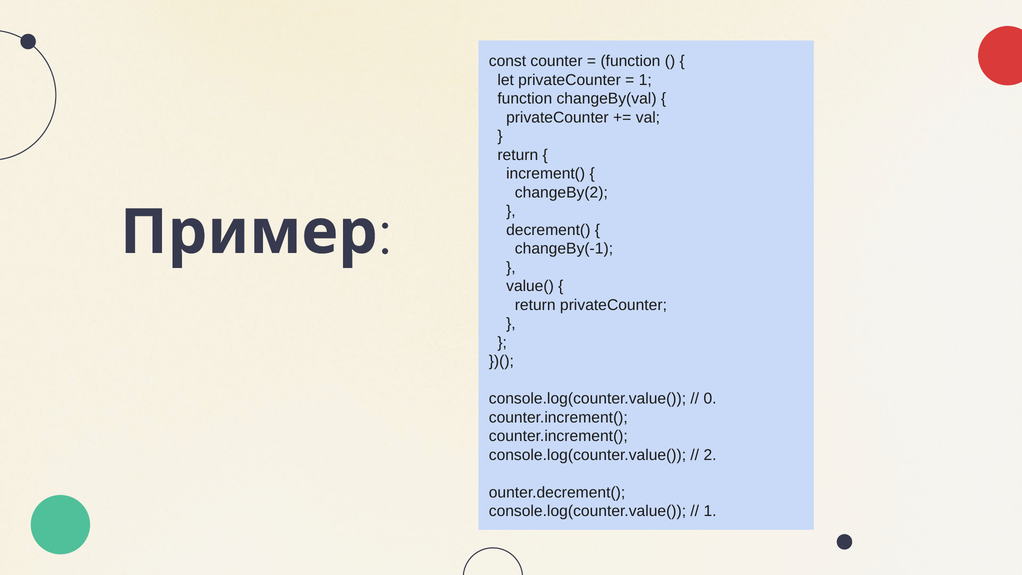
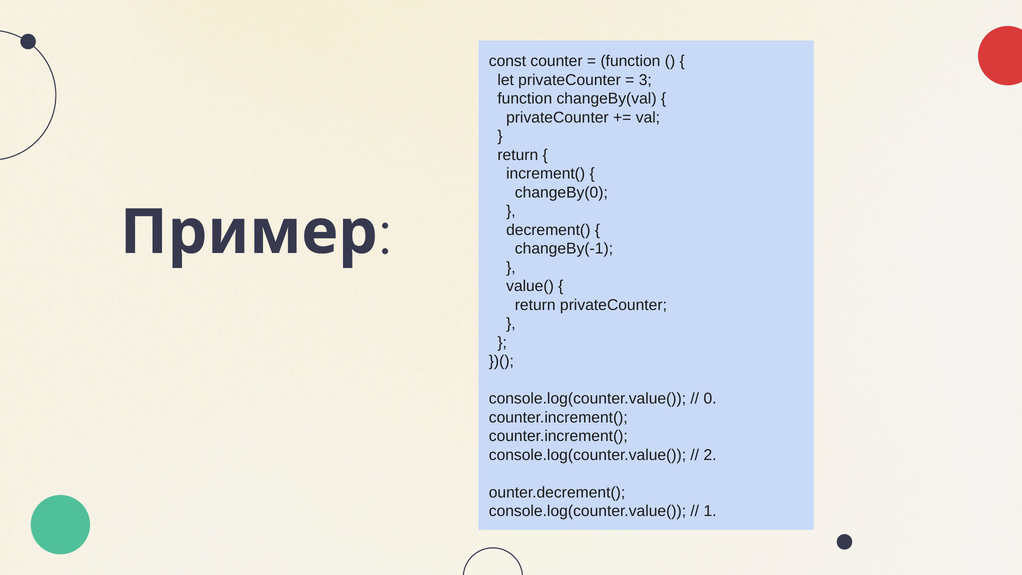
1: 1 -> 3 (645, 80)
changeBy(2: changeBy(2 -> changeBy(0 (561, 192)
